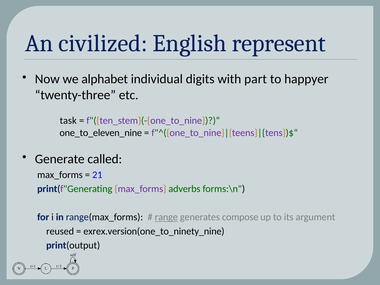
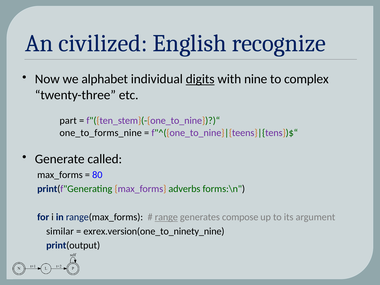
represent: represent -> recognize (279, 43)
digits underline: none -> present (200, 79)
part: part -> nine (256, 79)
happyer: happyer -> complex (306, 79)
task: task -> part (68, 121)
one_to_eleven_nine: one_to_eleven_nine -> one_to_forms_nine (101, 133)
21: 21 -> 80 (97, 175)
reused: reused -> similar (60, 231)
